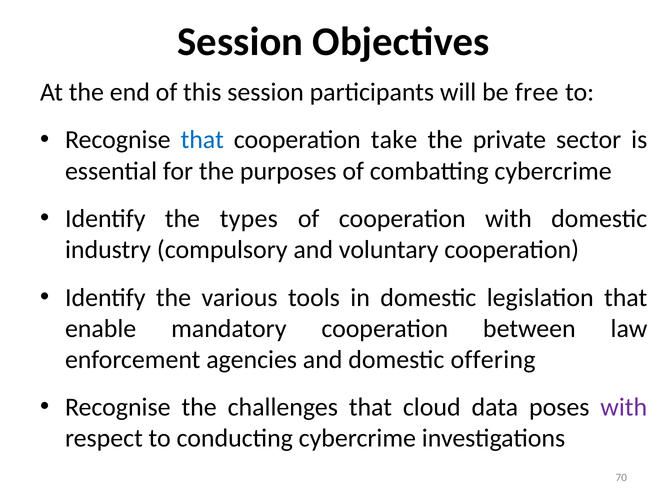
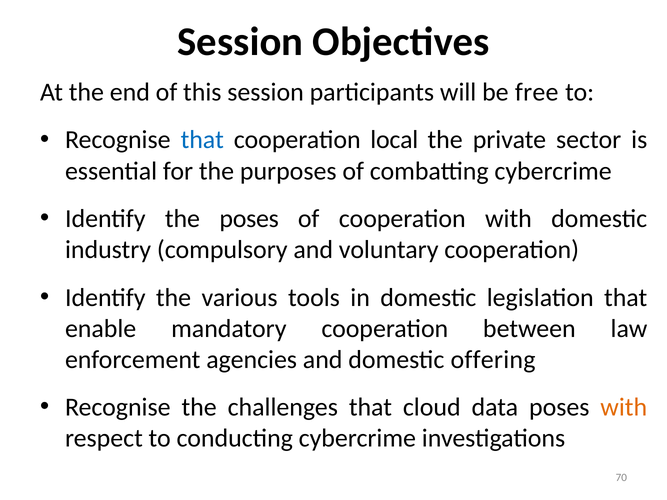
take: take -> local (394, 140)
the types: types -> poses (249, 219)
with colour: purple -> orange (624, 407)
